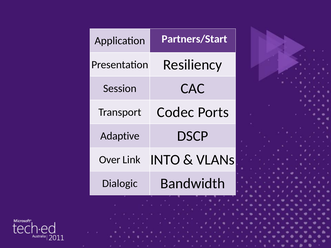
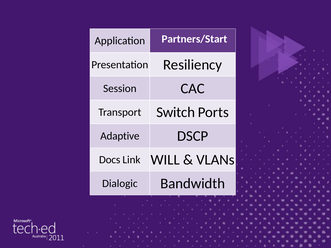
Codec: Codec -> Switch (176, 112)
Over: Over -> Docs (110, 160)
INTO: INTO -> WILL (165, 160)
